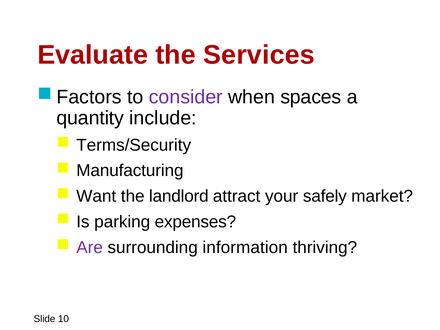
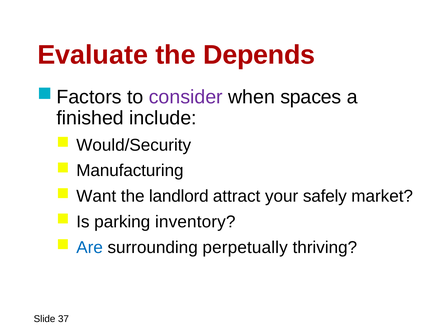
Services: Services -> Depends (259, 55)
quantity: quantity -> finished (90, 118)
Terms/Security: Terms/Security -> Would/Security (134, 145)
expenses: expenses -> inventory (195, 222)
Are colour: purple -> blue (90, 247)
information: information -> perpetually (245, 247)
10: 10 -> 37 (63, 319)
